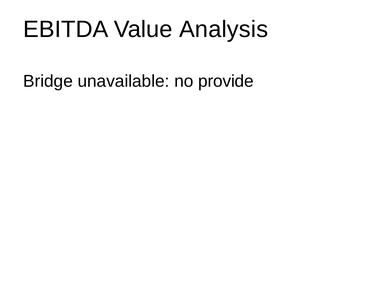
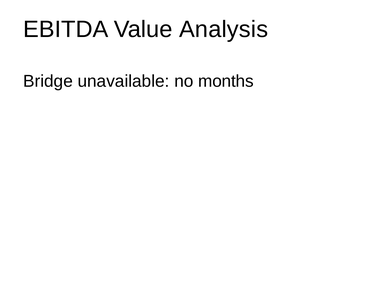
provide: provide -> months (226, 81)
